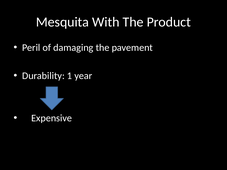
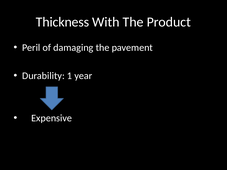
Mesquita: Mesquita -> Thickness (62, 22)
